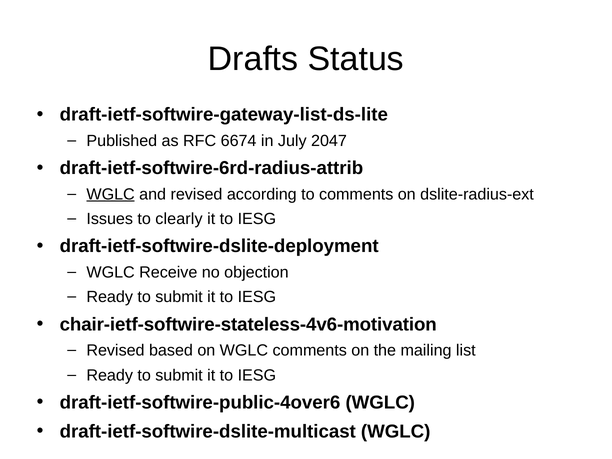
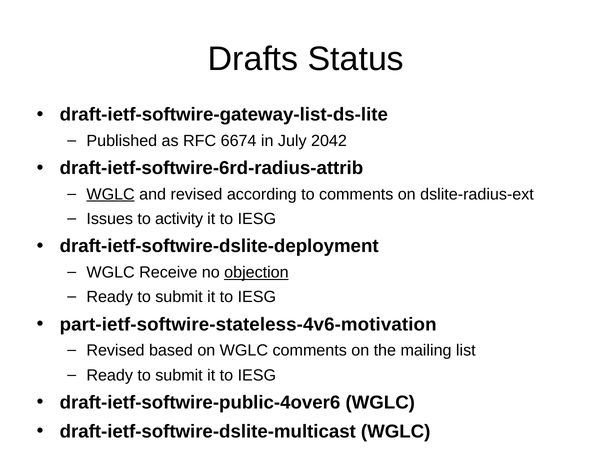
2047: 2047 -> 2042 (329, 141)
clearly: clearly -> activity (179, 219)
objection underline: none -> present (256, 272)
chair-ietf-softwire-stateless-4v6-motivation: chair-ietf-softwire-stateless-4v6-motivation -> part-ietf-softwire-stateless-4v6-motivation (248, 324)
